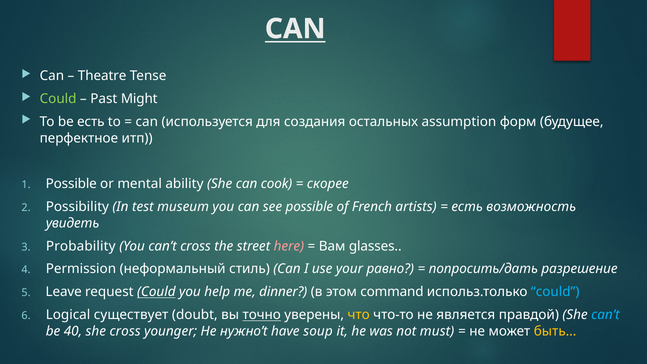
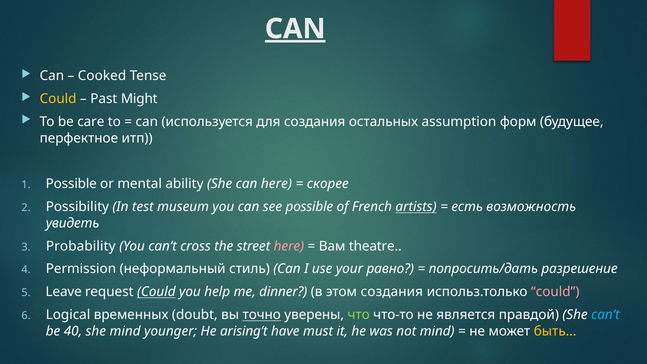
CAN underline: none -> present (295, 29)
Theatre: Theatre -> Cooked (102, 76)
Could colour: light green -> yellow (58, 99)
be есть: есть -> care (91, 122)
can cook: cook -> here (276, 184)
artists underline: none -> present (416, 207)
glasses: glasses -> theatre (375, 246)
этом command: command -> создания (392, 292)
could colour: light blue -> pink (555, 292)
существует: существует -> временных (131, 315)
что colour: yellow -> light green (359, 315)
she cross: cross -> mind (125, 331)
нужно’t: нужно’t -> arising’t (244, 331)
soup: soup -> must (318, 331)
not must: must -> mind (437, 331)
